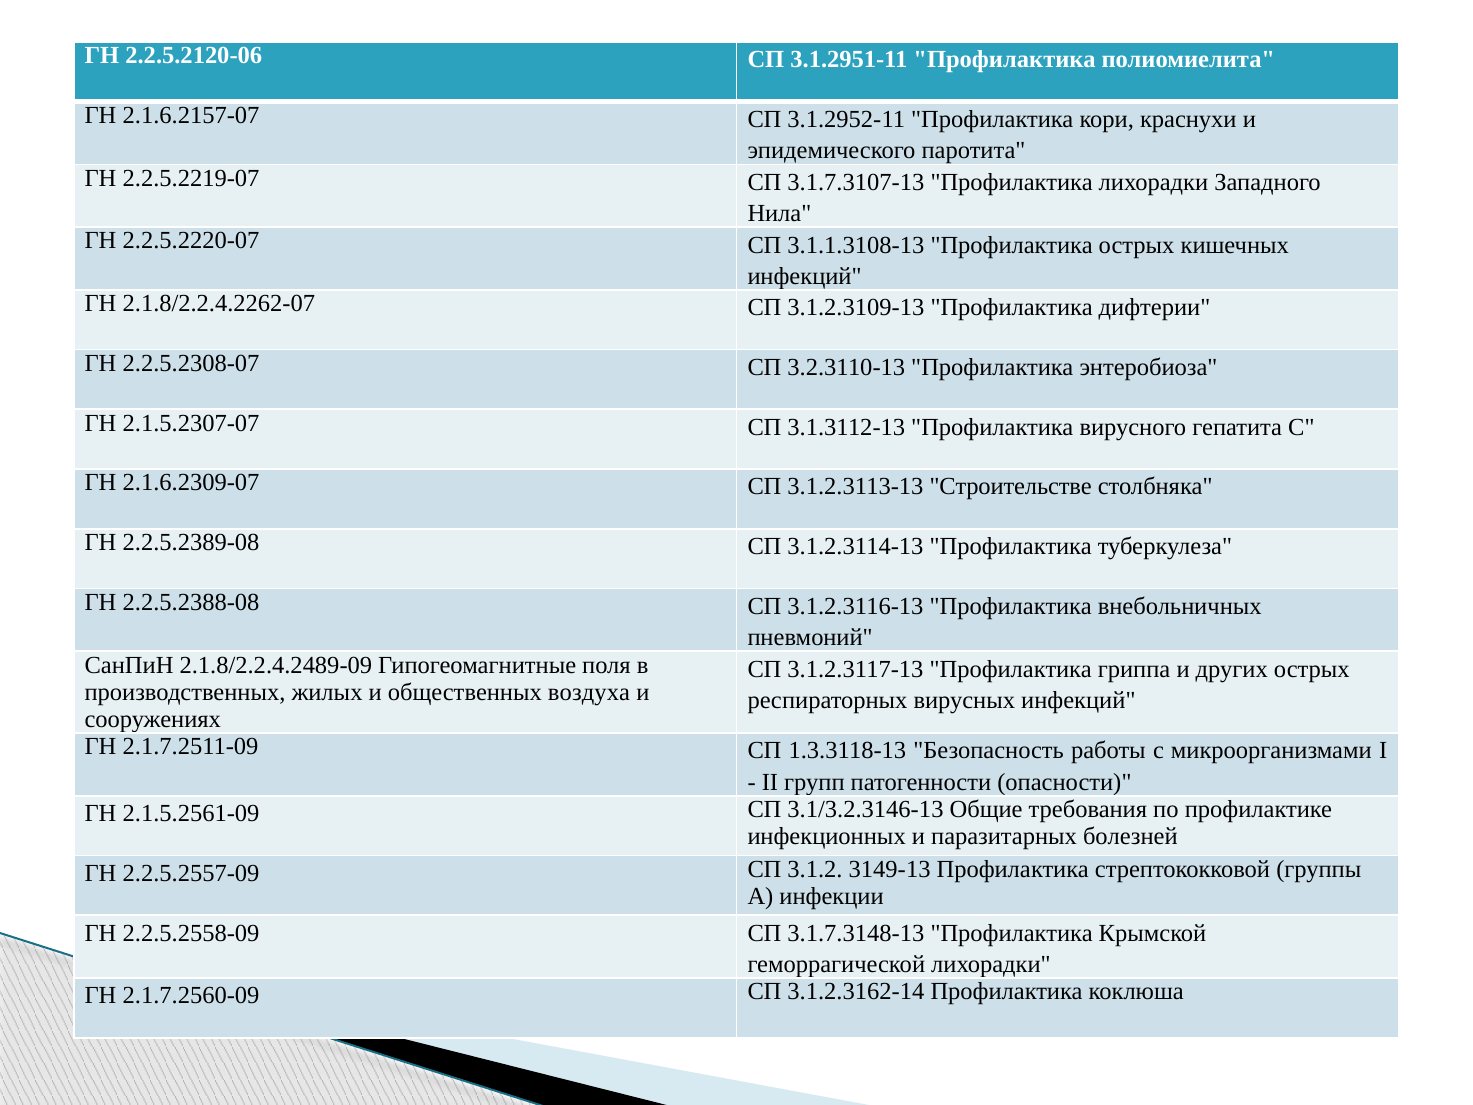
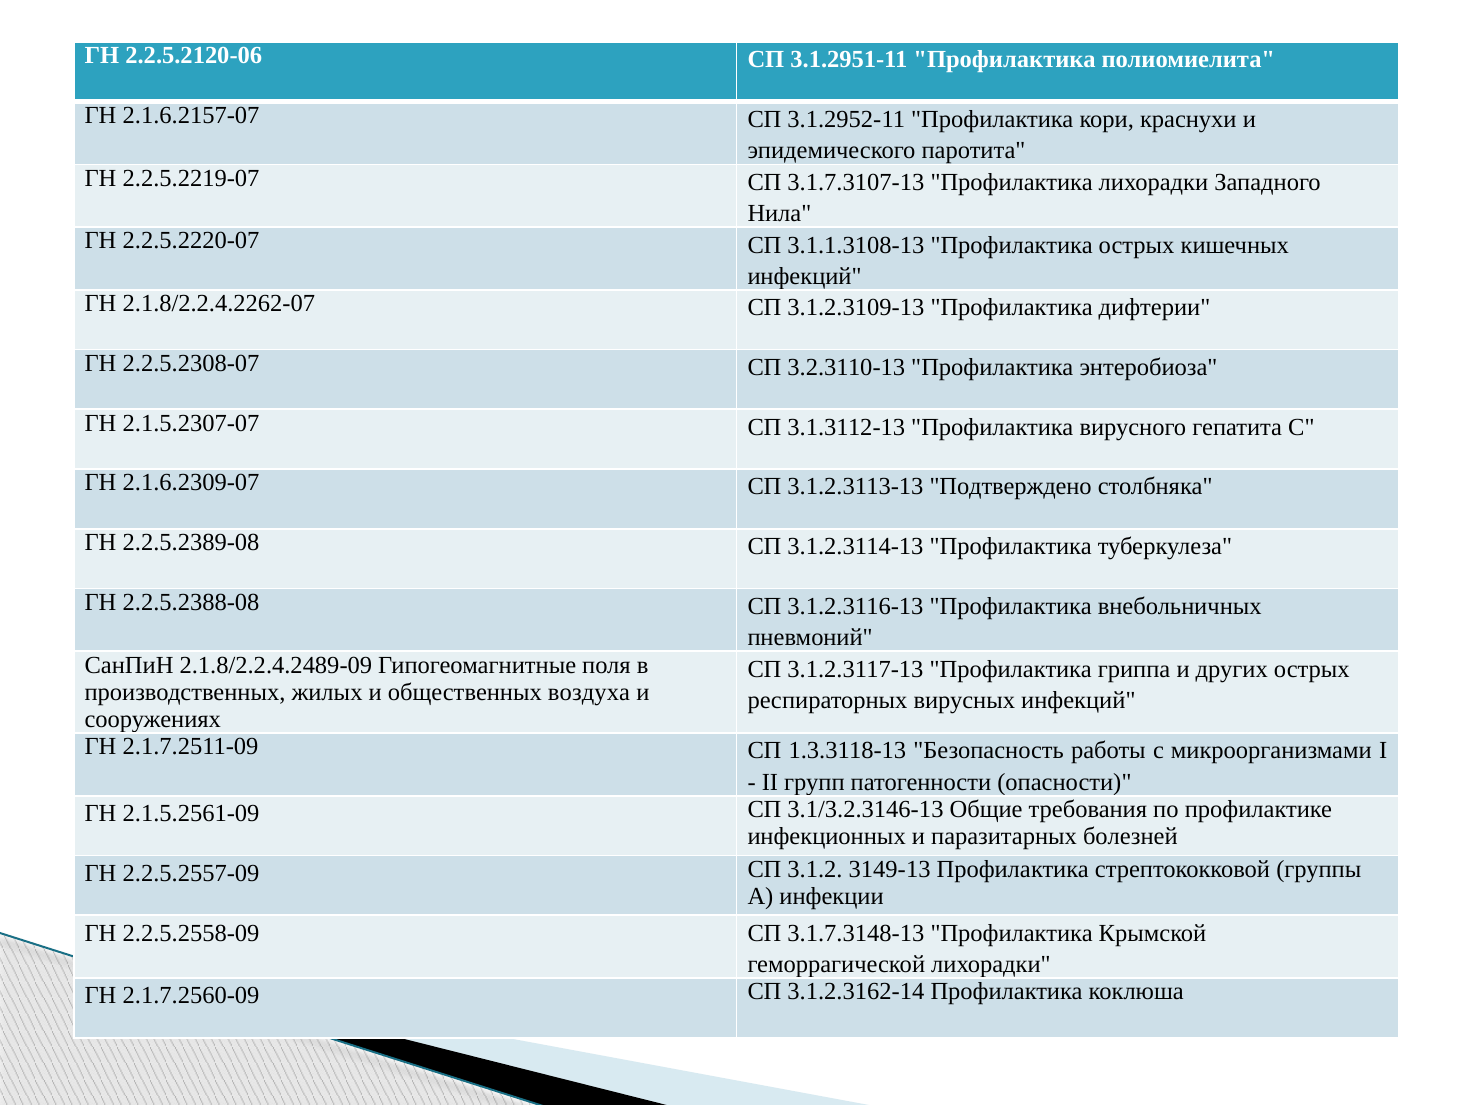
Строительстве: Строительстве -> Подтверждено (1011, 487)
